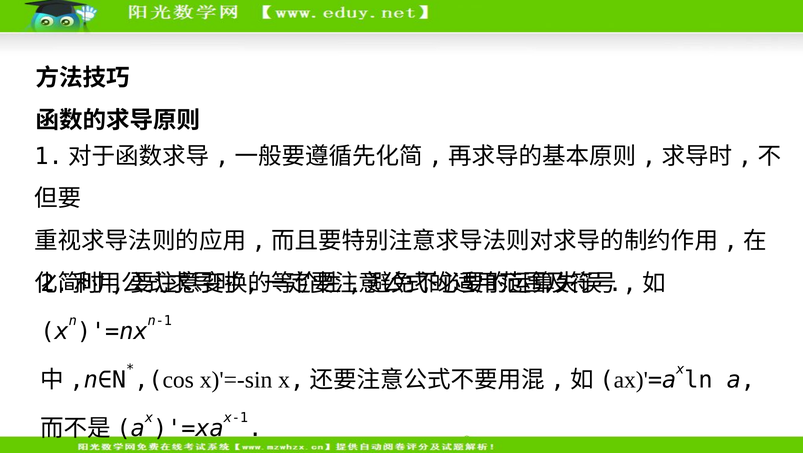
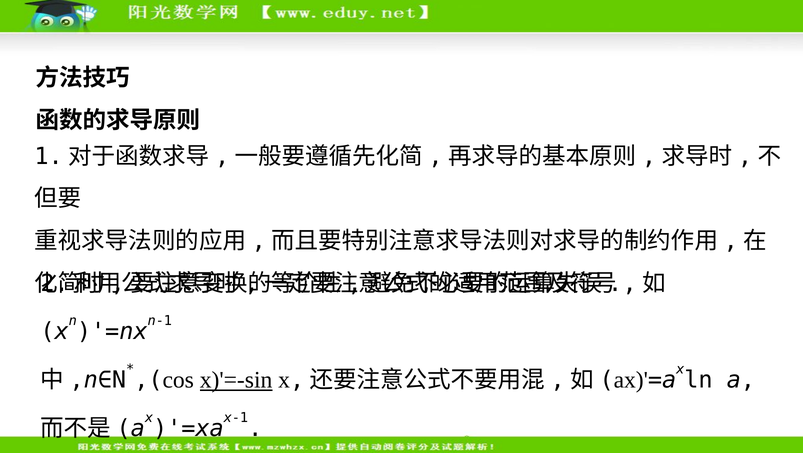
x)'=-sin underline: none -> present (236, 380)
